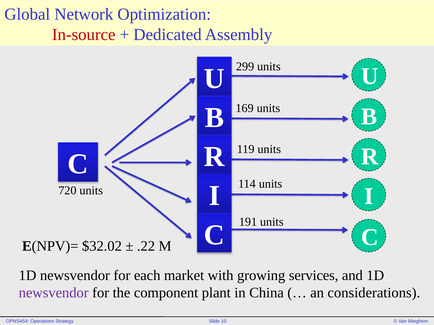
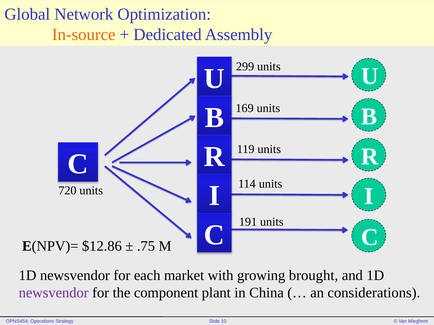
In-source colour: red -> orange (84, 35)
$32.02: $32.02 -> $12.86 (102, 247)
.22: .22 -> .75 (146, 247)
services: services -> brought (314, 276)
